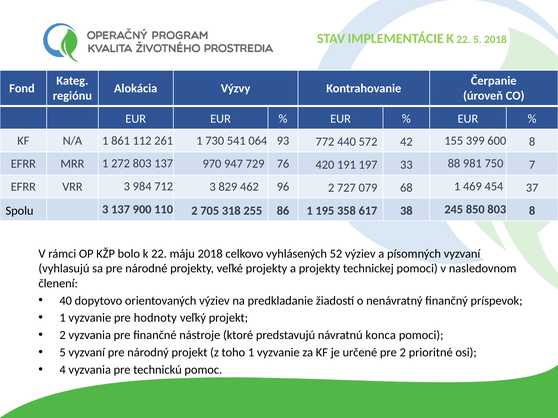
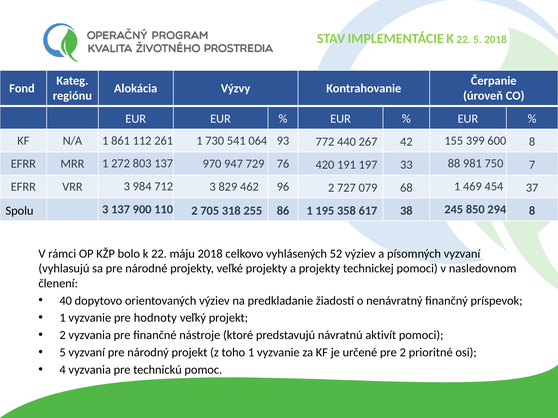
572: 572 -> 267 (368, 142)
850 803: 803 -> 294 (497, 210)
konca: konca -> aktivít (381, 336)
